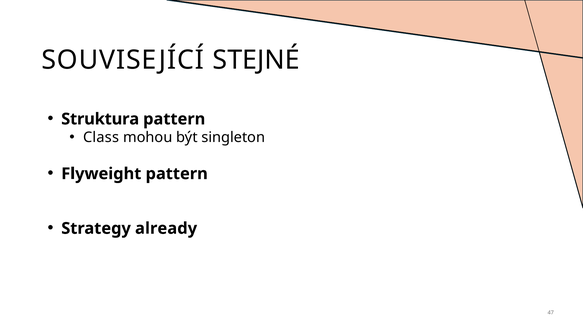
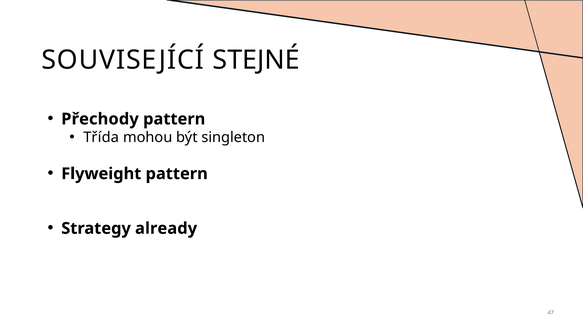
Struktura: Struktura -> Přechody (100, 119)
Class: Class -> Třída (101, 137)
